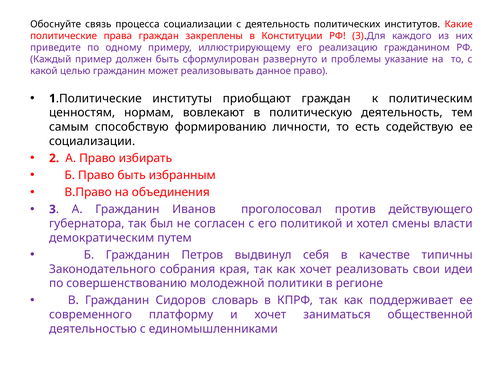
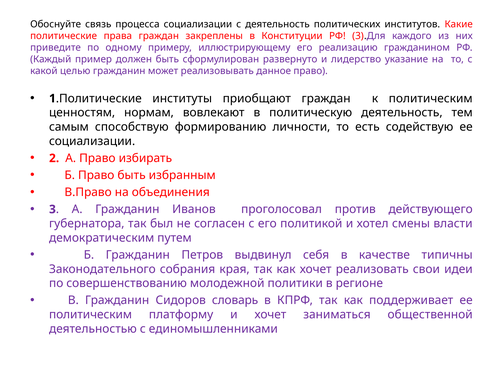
проблемы: проблемы -> лидерство (356, 59)
современного: современного -> политическим (91, 315)
